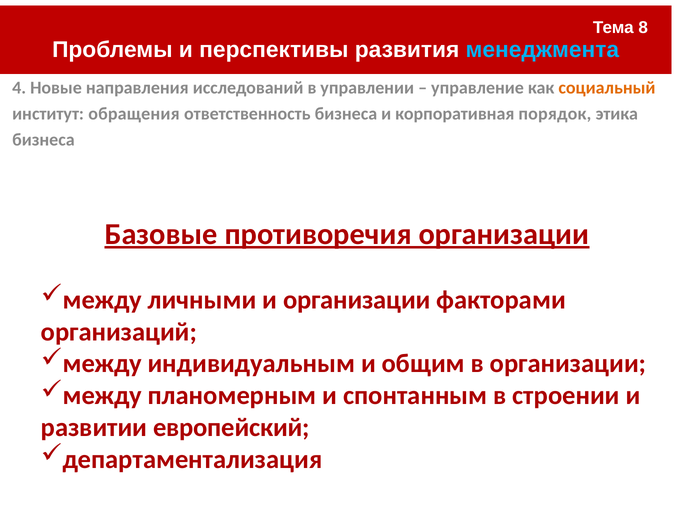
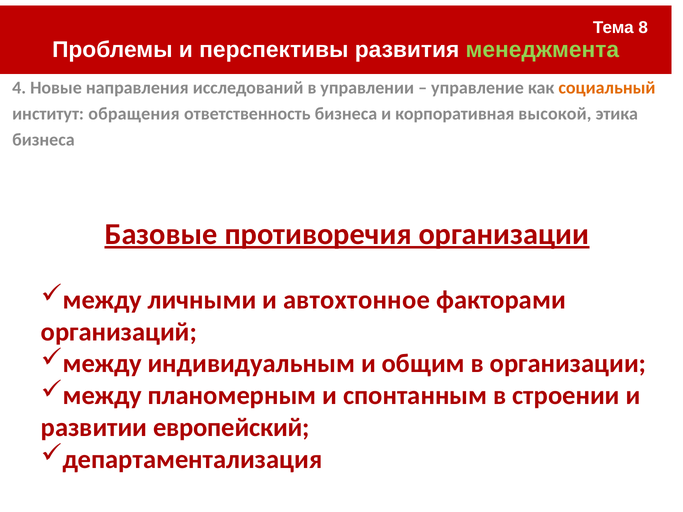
менеджмента colour: light blue -> light green (542, 50)
порядок: порядок -> высокой (555, 114)
и организации: организации -> автохтонное (356, 300)
